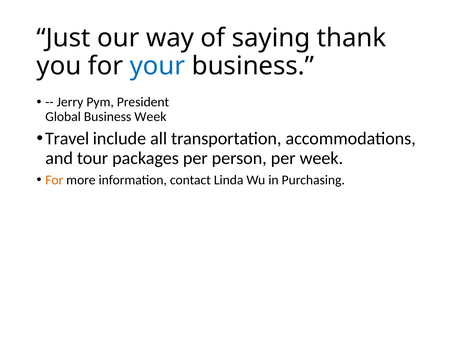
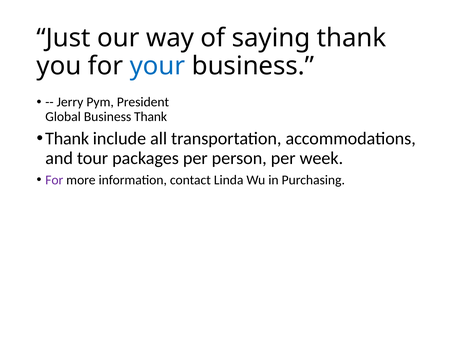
Business Week: Week -> Thank (151, 117)
Travel: Travel -> Thank (67, 139)
For colour: orange -> purple (54, 180)
